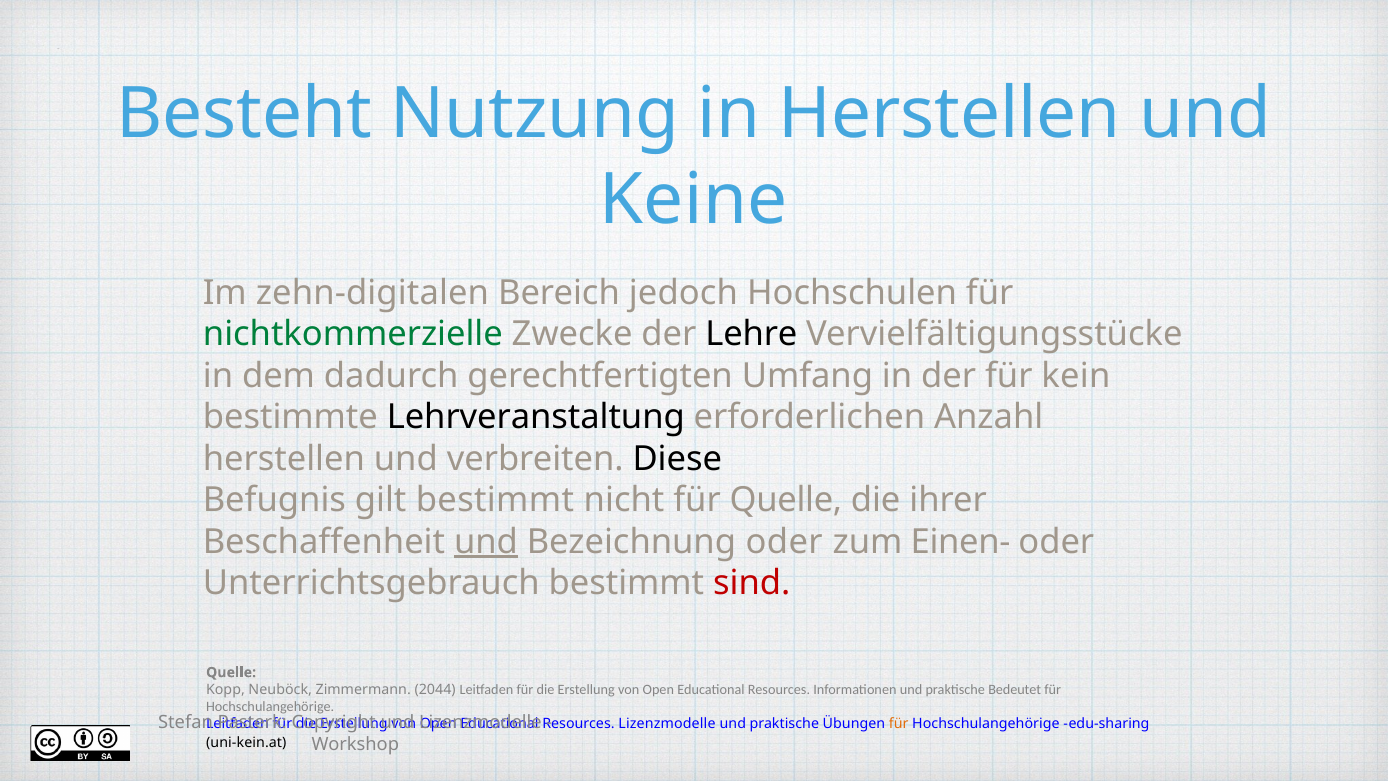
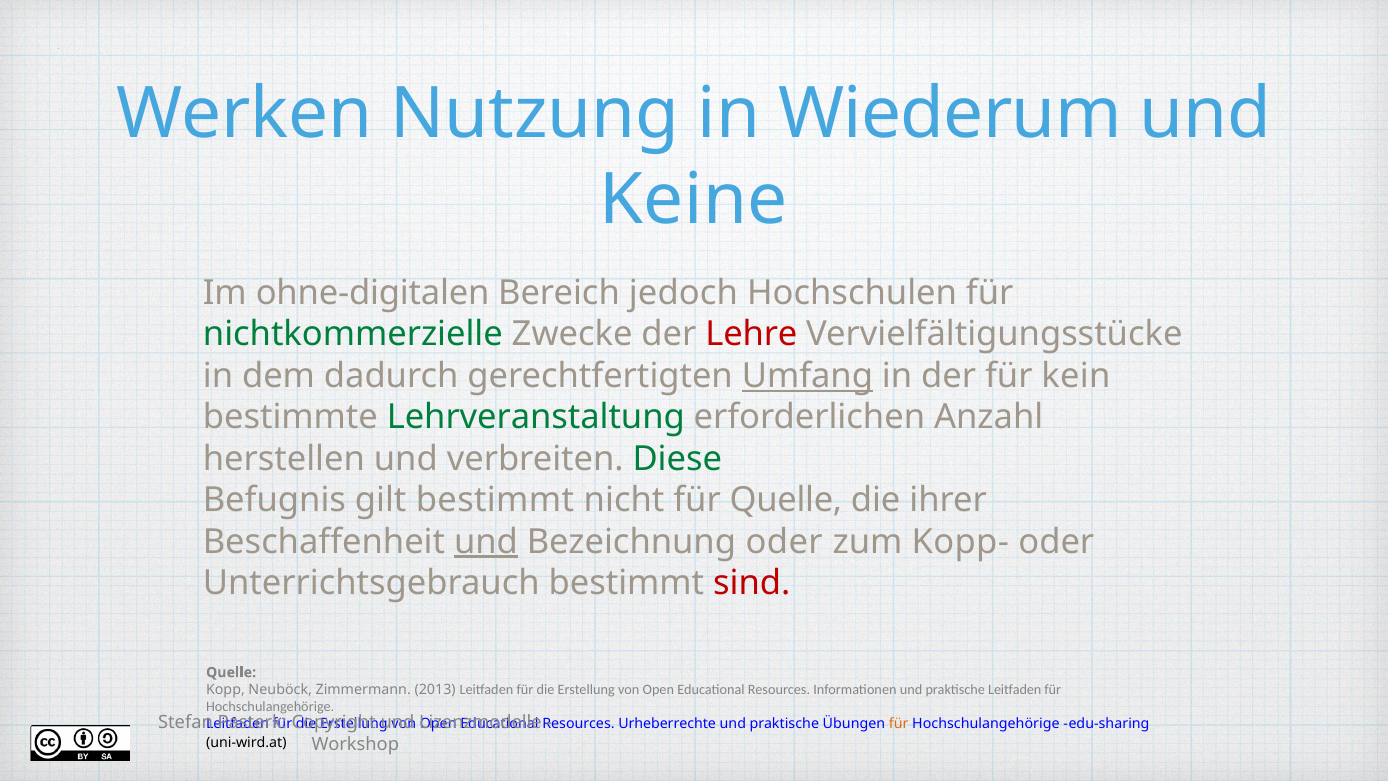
Besteht: Besteht -> Werken (244, 114)
in Herstellen: Herstellen -> Wiederum (950, 114)
zehn-digitalen: zehn-digitalen -> ohne-digitalen (373, 293)
Lehre colour: black -> red (751, 334)
Umfang underline: none -> present (807, 376)
Lehrveranstaltung colour: black -> green (536, 417)
Diese colour: black -> green (677, 458)
Einen-: Einen- -> Kopp- (960, 541)
2044: 2044 -> 2013 (435, 689)
praktische Bedeutet: Bedeutet -> Leitfaden (1015, 689)
Lizenzmodelle: Lizenzmodelle -> Urheberrechte (667, 723)
uni-kein.at: uni-kein.at -> uni-wird.at (246, 743)
